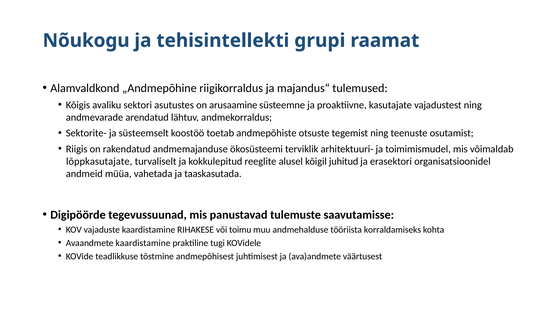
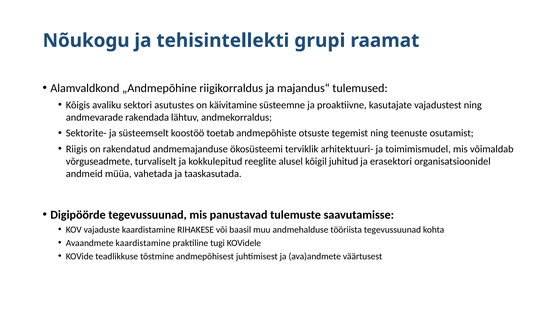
arusaamine: arusaamine -> käivitamine (233, 105)
arendatud: arendatud -> rakendada (147, 117)
lõppkasutajate: lõppkasutajate -> võrguseadmete (99, 161)
toimu: toimu -> baasil (240, 229)
tööriista korraldamiseks: korraldamiseks -> tegevussuunad (392, 229)
